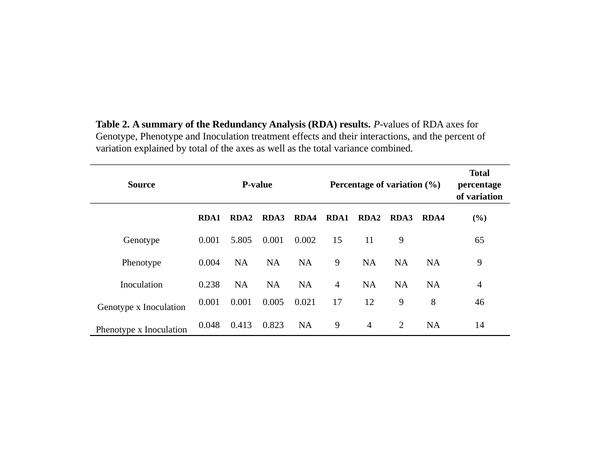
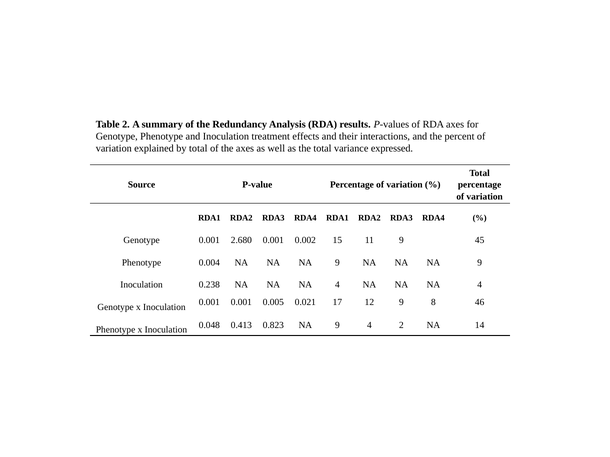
combined: combined -> expressed (392, 149)
5.805: 5.805 -> 2.680 (241, 240)
65: 65 -> 45 (480, 240)
